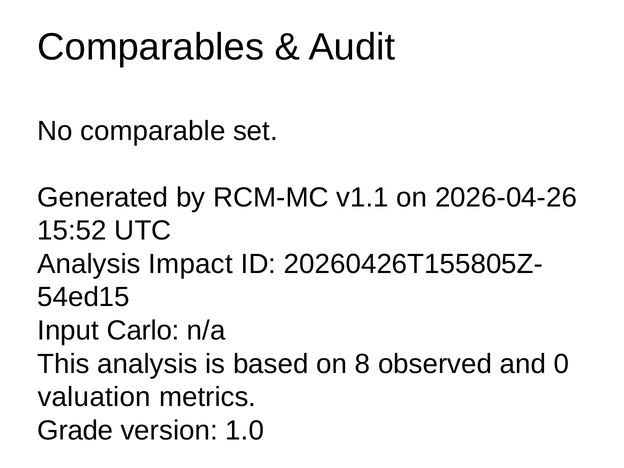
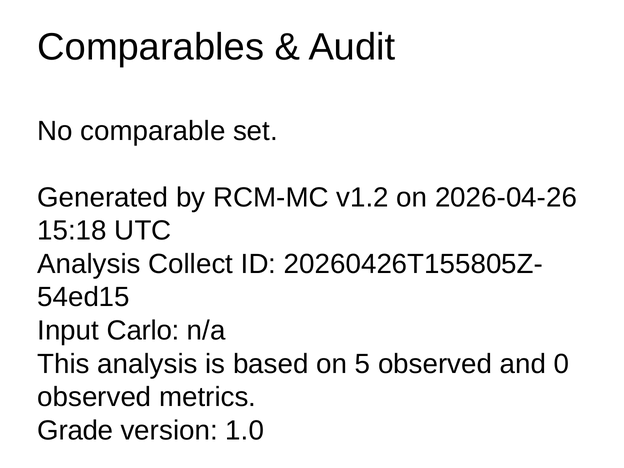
v1.1: v1.1 -> v1.2 (363, 197)
15:52: 15:52 -> 15:18 (72, 231)
Impact: Impact -> Collect (191, 264)
8: 8 -> 5 (363, 364)
valuation: valuation -> observed (94, 397)
